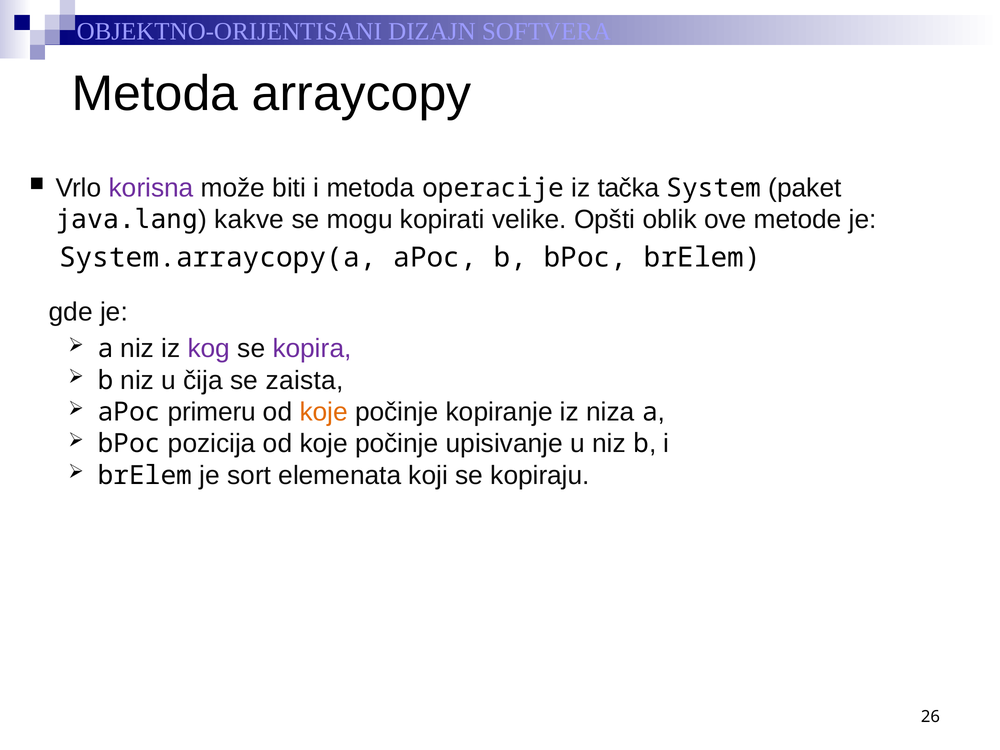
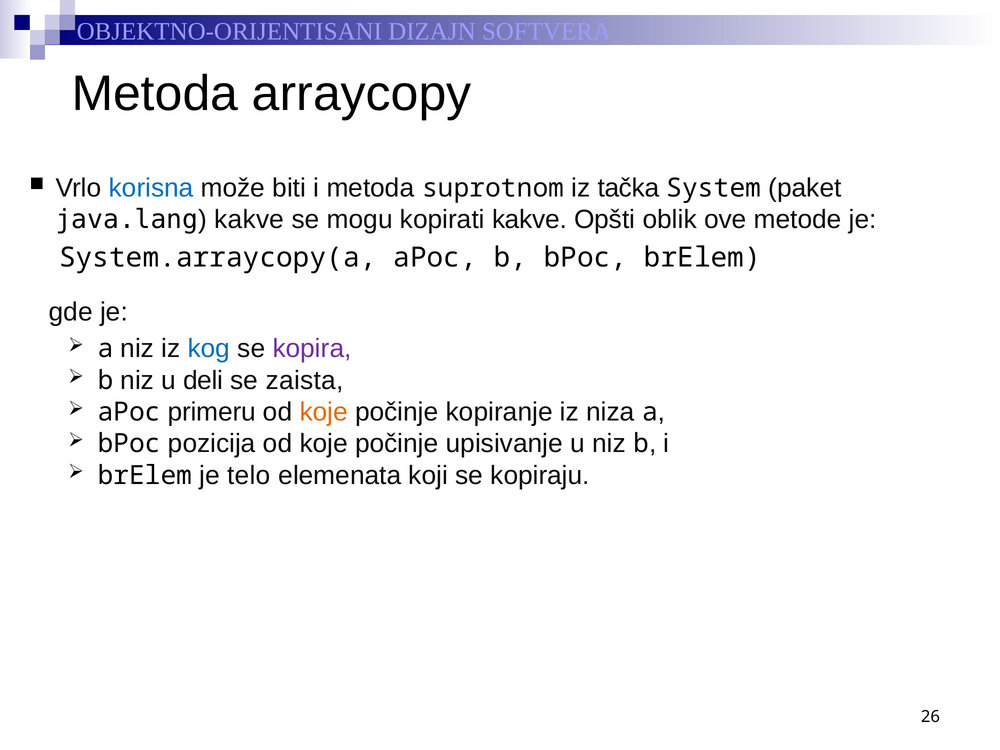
korisna colour: purple -> blue (151, 188)
operacije: operacije -> suprotnom (493, 188)
kopirati velike: velike -> kakve (530, 220)
kog colour: purple -> blue (209, 349)
čija: čija -> deli (203, 380)
sort: sort -> telo (249, 475)
